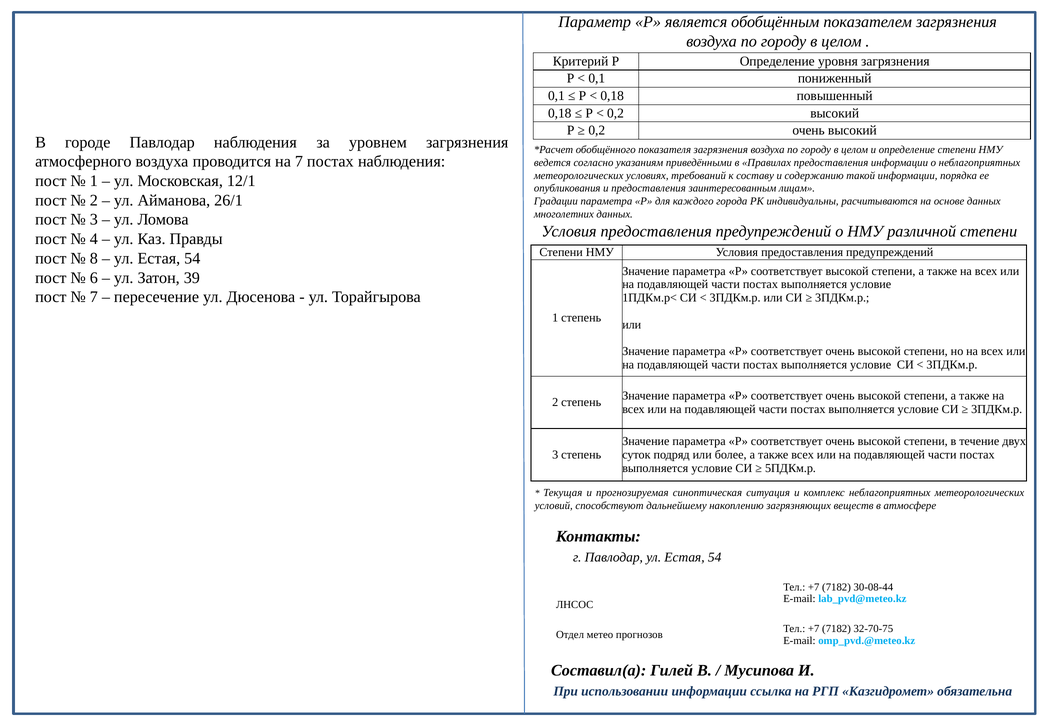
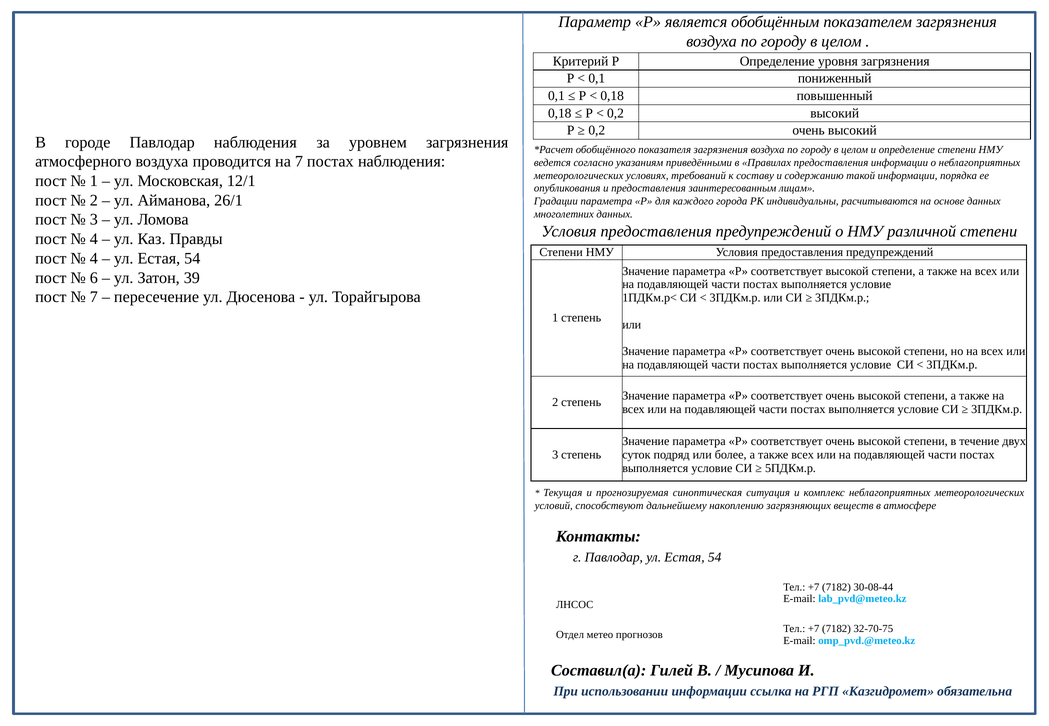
8: 8 -> 4 (94, 258)
